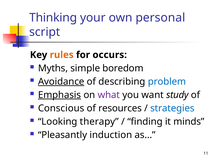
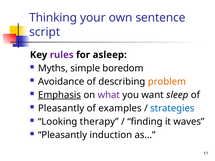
personal: personal -> sentence (161, 18)
rules colour: orange -> purple (62, 55)
occurs: occurs -> asleep (110, 55)
Avoidance underline: present -> none (61, 82)
problem colour: blue -> orange (167, 82)
study: study -> sleep (177, 95)
Conscious: Conscious -> Pleasantly (61, 108)
resources: resources -> examples (120, 108)
minds: minds -> waves (189, 122)
